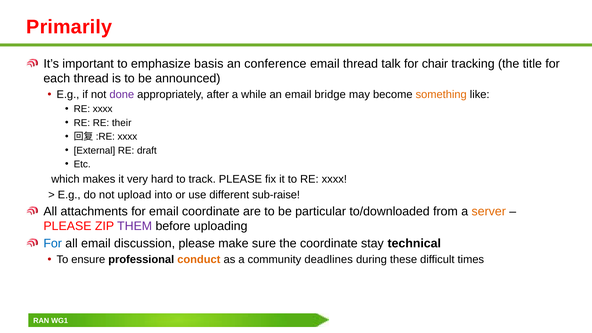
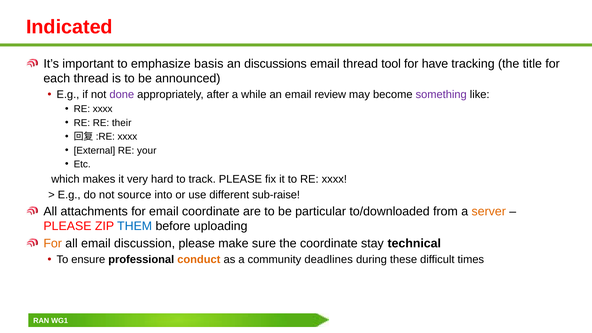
Primarily: Primarily -> Indicated (69, 27)
conference: conference -> discussions (275, 64)
talk: talk -> tool (391, 64)
chair: chair -> have (435, 64)
bridge: bridge -> review (330, 95)
something colour: orange -> purple (441, 95)
draft: draft -> your (147, 151)
upload: upload -> source (134, 195)
THEM colour: purple -> blue (135, 226)
For colour: blue -> orange (53, 243)
